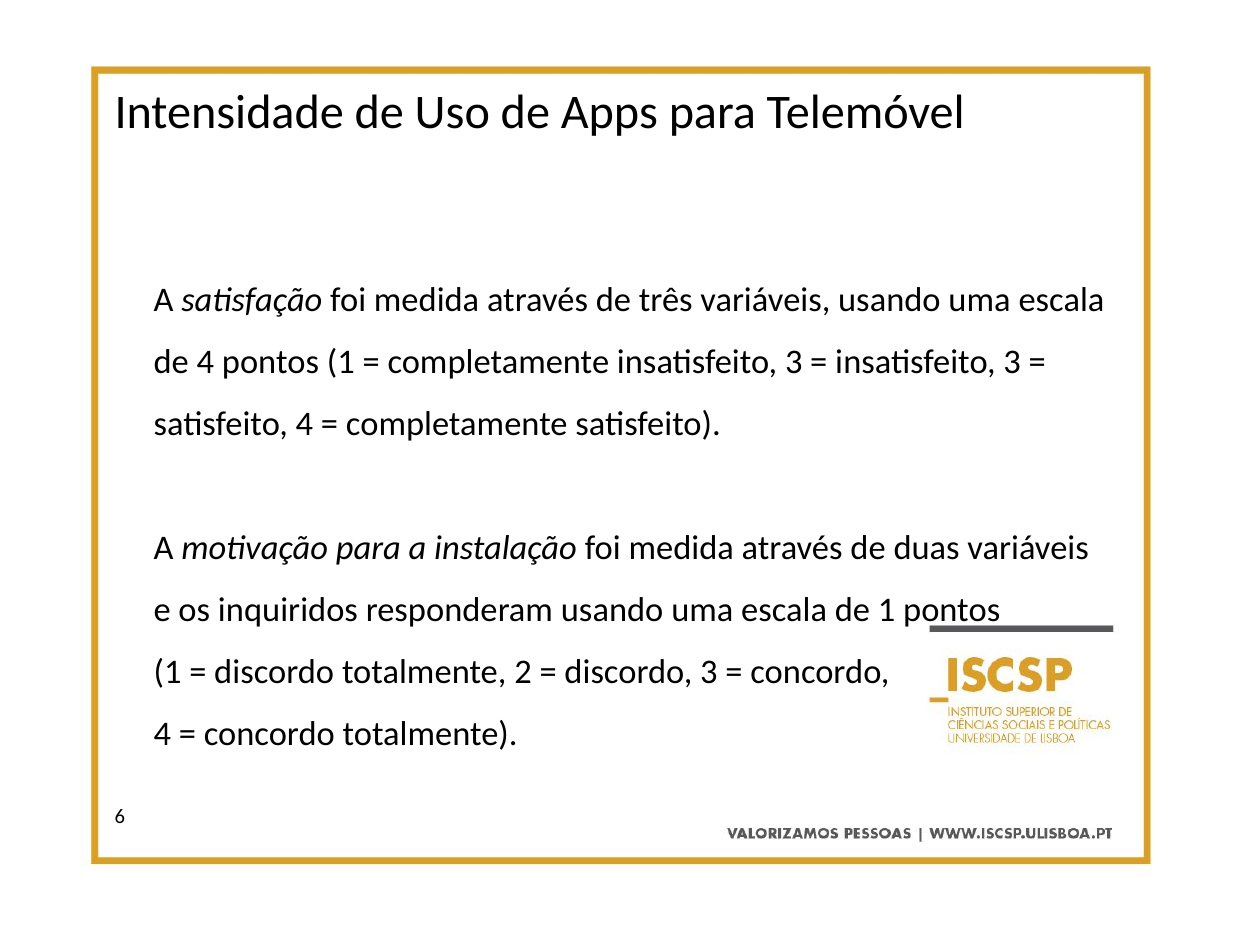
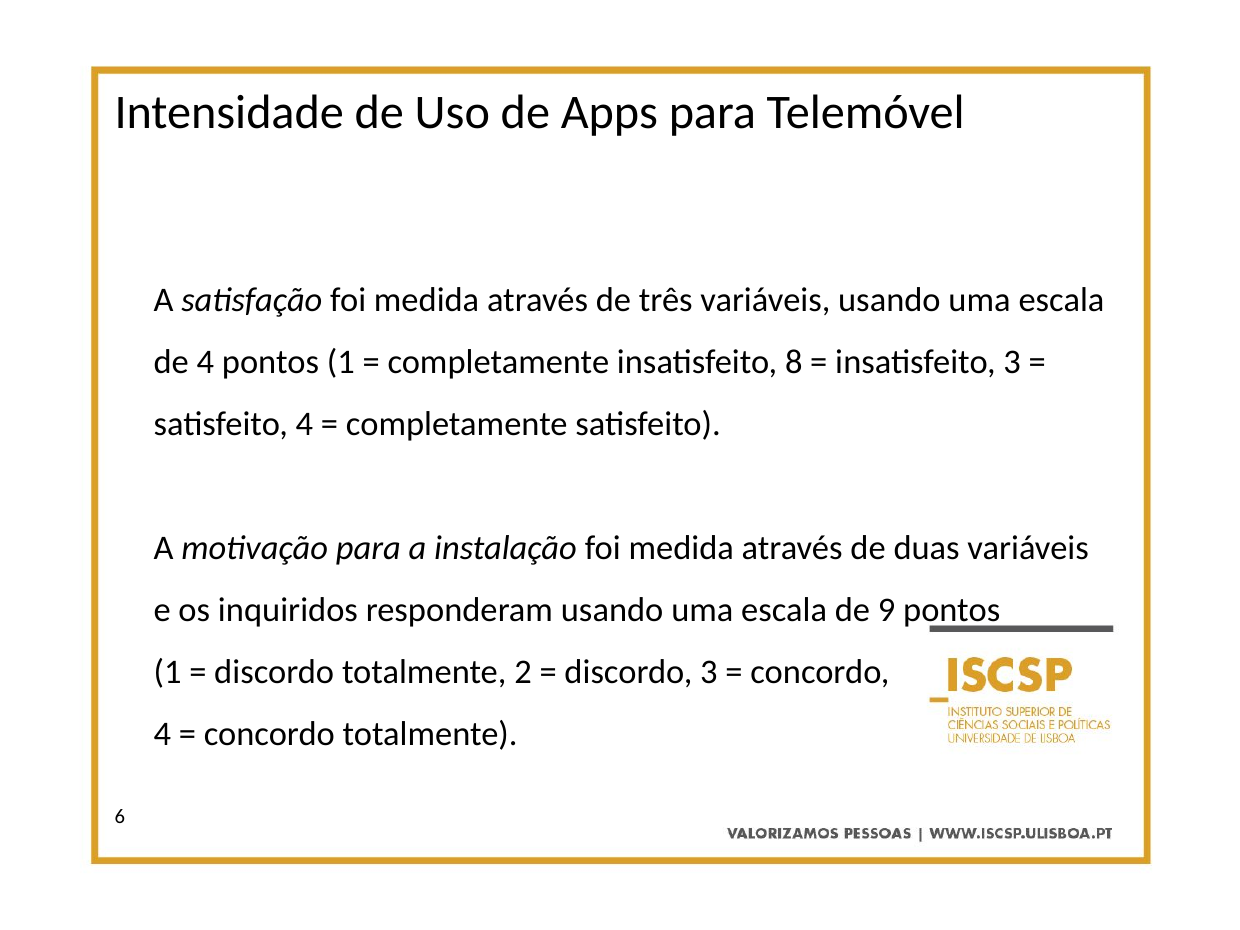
completamente insatisfeito 3: 3 -> 8 (794, 362)
de 1: 1 -> 9 (887, 610)
